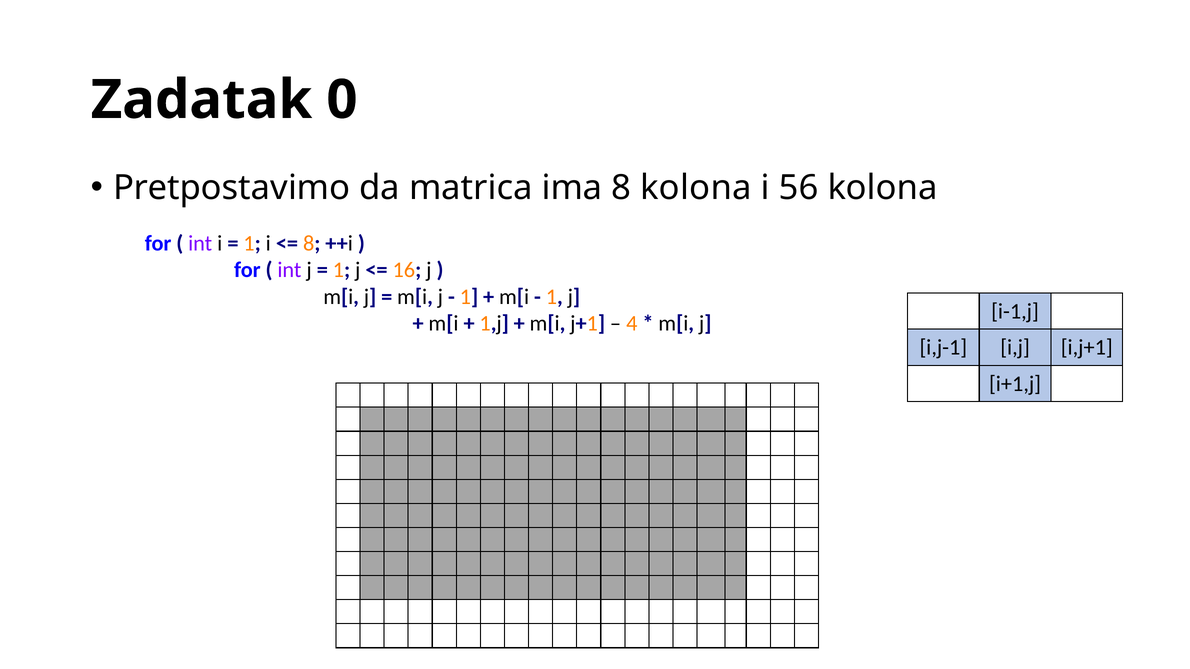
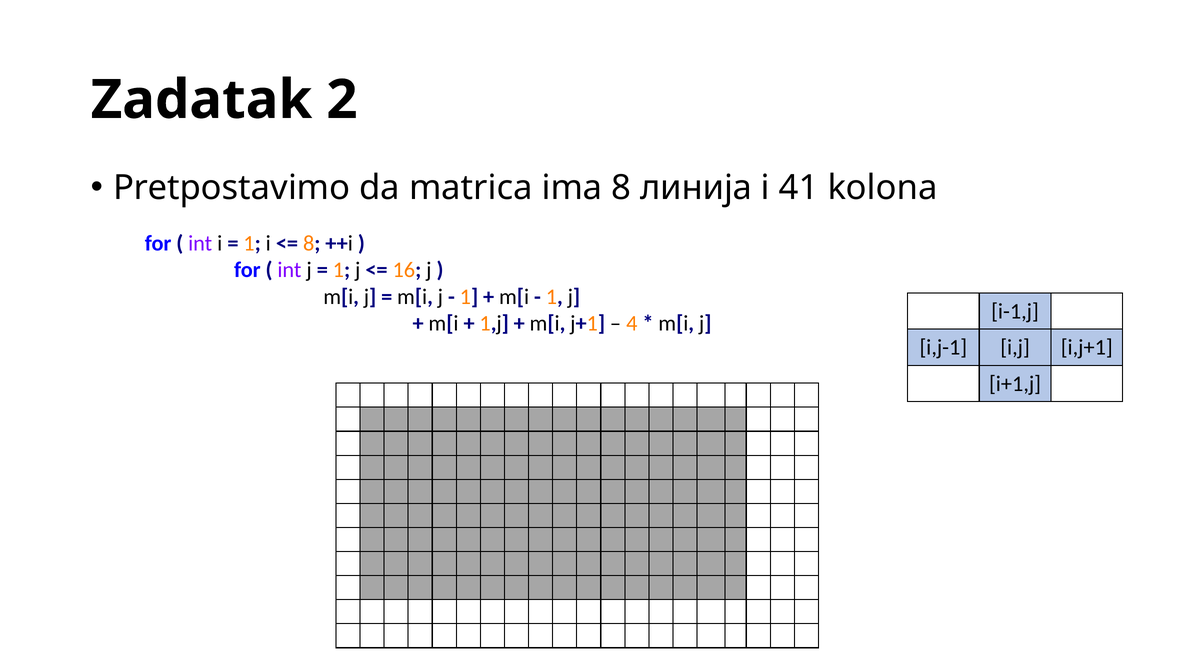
0: 0 -> 2 (342, 100)
8 kolona: kolona -> линија (696, 188)
56: 56 -> 41 (799, 188)
